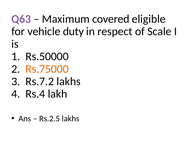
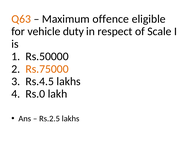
Q63 colour: purple -> orange (21, 19)
covered: covered -> offence (111, 19)
Rs.7.2: Rs.7.2 -> Rs.4.5 (40, 82)
Rs.4: Rs.4 -> Rs.0 (35, 94)
